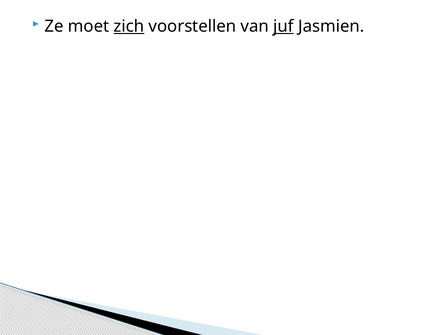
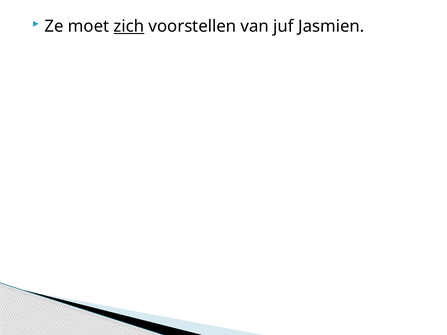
juf underline: present -> none (283, 26)
